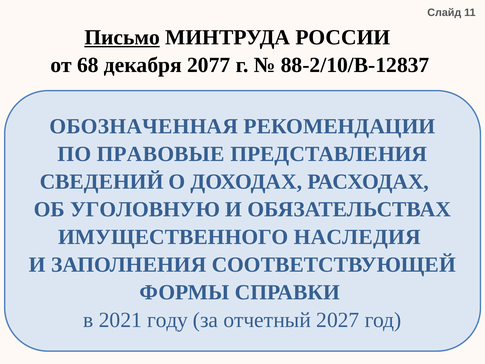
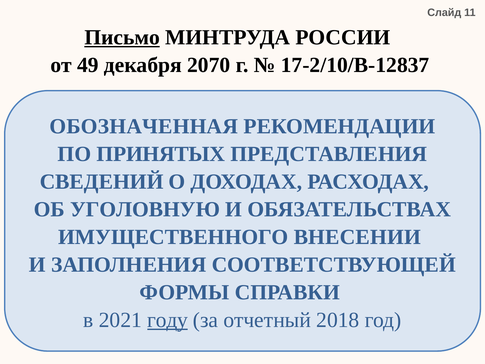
68: 68 -> 49 (88, 65)
2077: 2077 -> 2070 (209, 65)
88-2/10/В-12837: 88-2/10/В-12837 -> 17-2/10/В-12837 (355, 65)
ПРАВОВЫЕ: ПРАВОВЫЕ -> ПРИНЯТЫХ (161, 154)
НАСЛЕДИЯ: НАСЛЕДИЯ -> ВНЕСЕНИИ (357, 237)
году underline: none -> present (168, 320)
2027: 2027 -> 2018 (338, 320)
